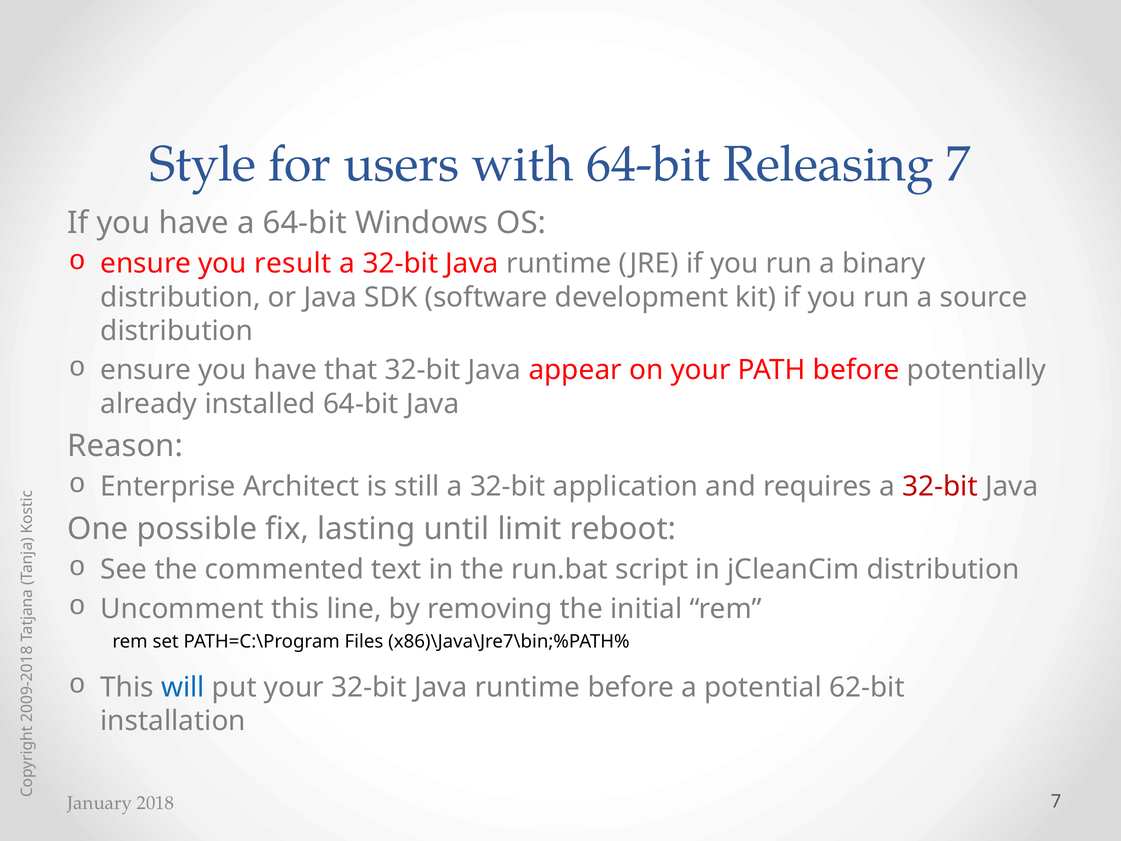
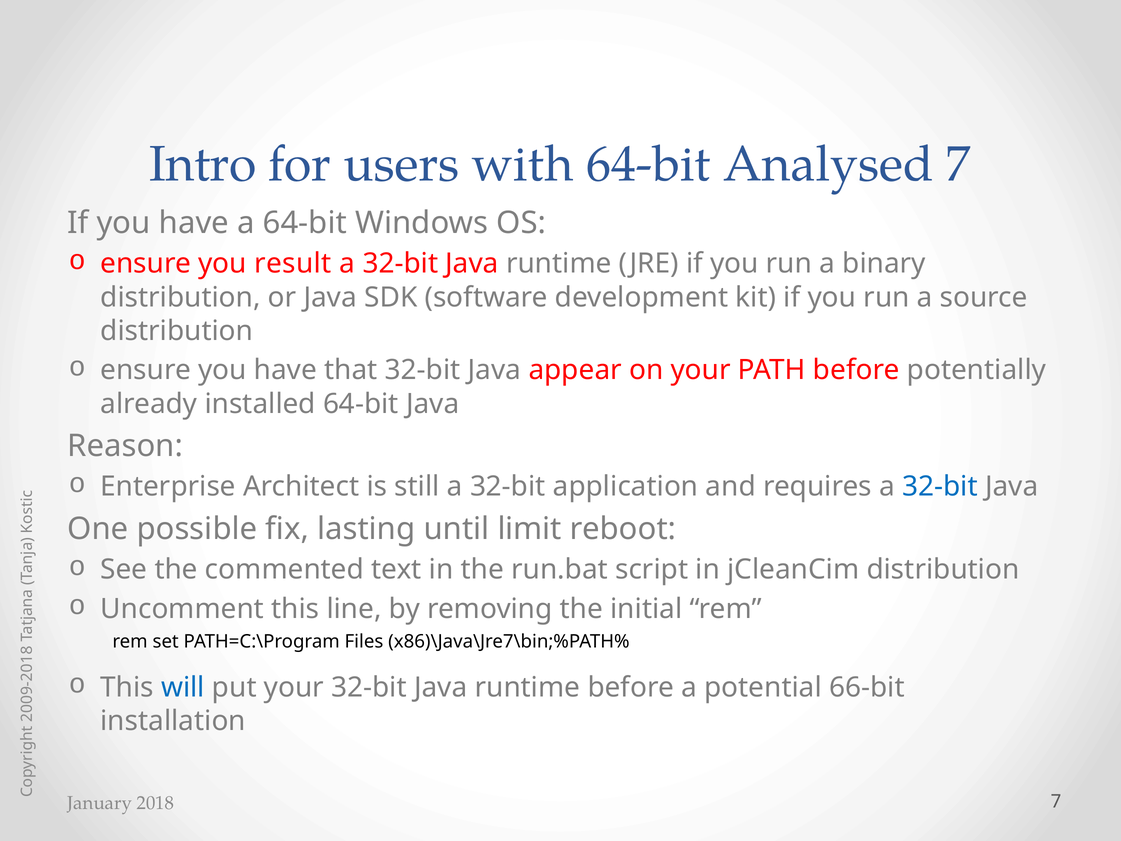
Style: Style -> Intro (203, 164)
Releasing: Releasing -> Analysed (828, 164)
32-bit colour: red -> blue (940, 487)
62-bit: 62-bit -> 66-bit (867, 687)
